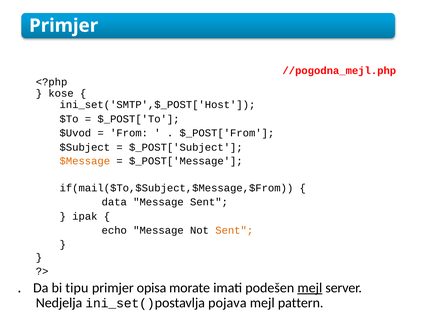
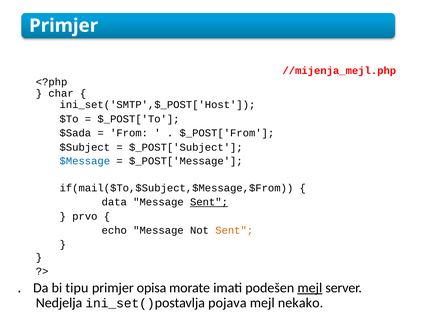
//pogodna_mejl.php: //pogodna_mejl.php -> //mijenja_mejl.php (339, 71)
kose: kose -> char (61, 94)
$Uvod: $Uvod -> $Sada (75, 133)
$Message colour: orange -> blue (85, 162)
Sent underline: none -> present (209, 203)
ipak: ipak -> prvo (85, 217)
pattern: pattern -> nekako (301, 304)
